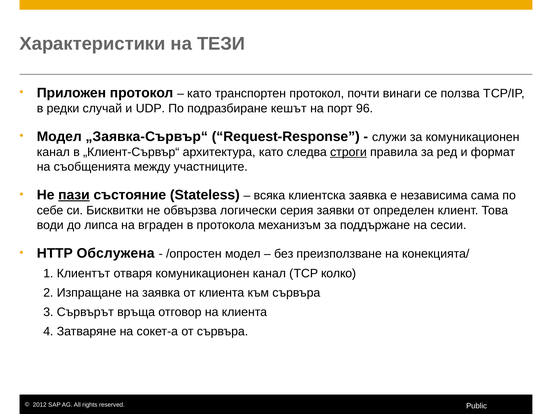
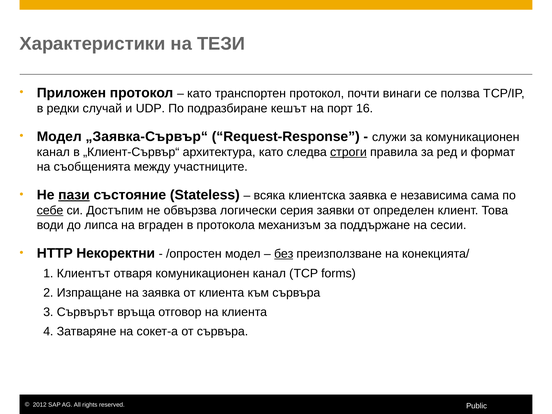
96: 96 -> 16 (365, 108)
себе underline: none -> present (50, 210)
Бисквитки: Бисквитки -> Достъпим (115, 210)
Обслужена: Обслужена -> Некоректни (116, 253)
без underline: none -> present (284, 254)
колко: колко -> forms (338, 273)
